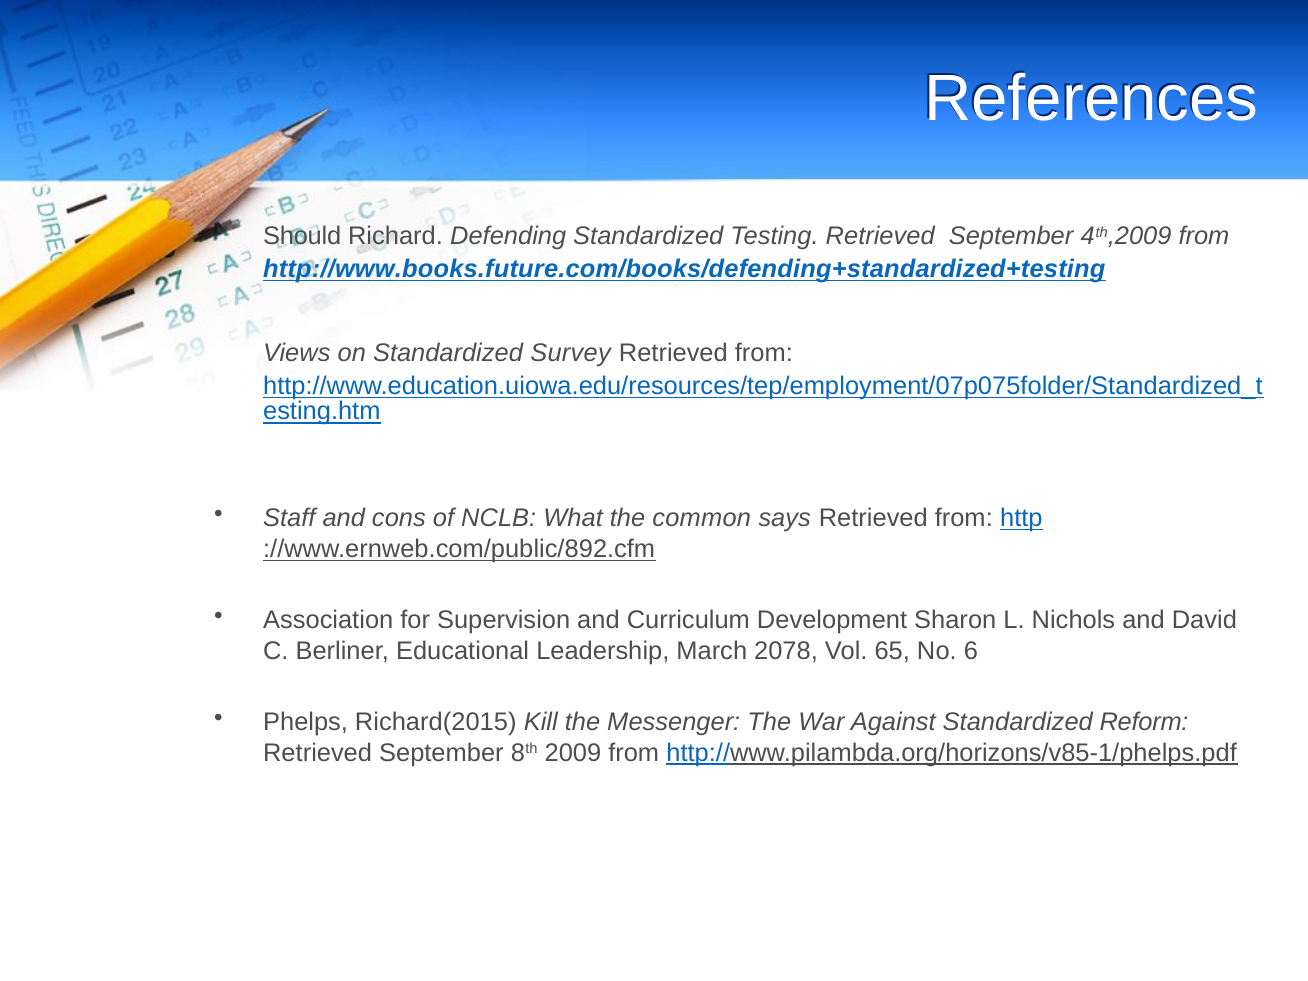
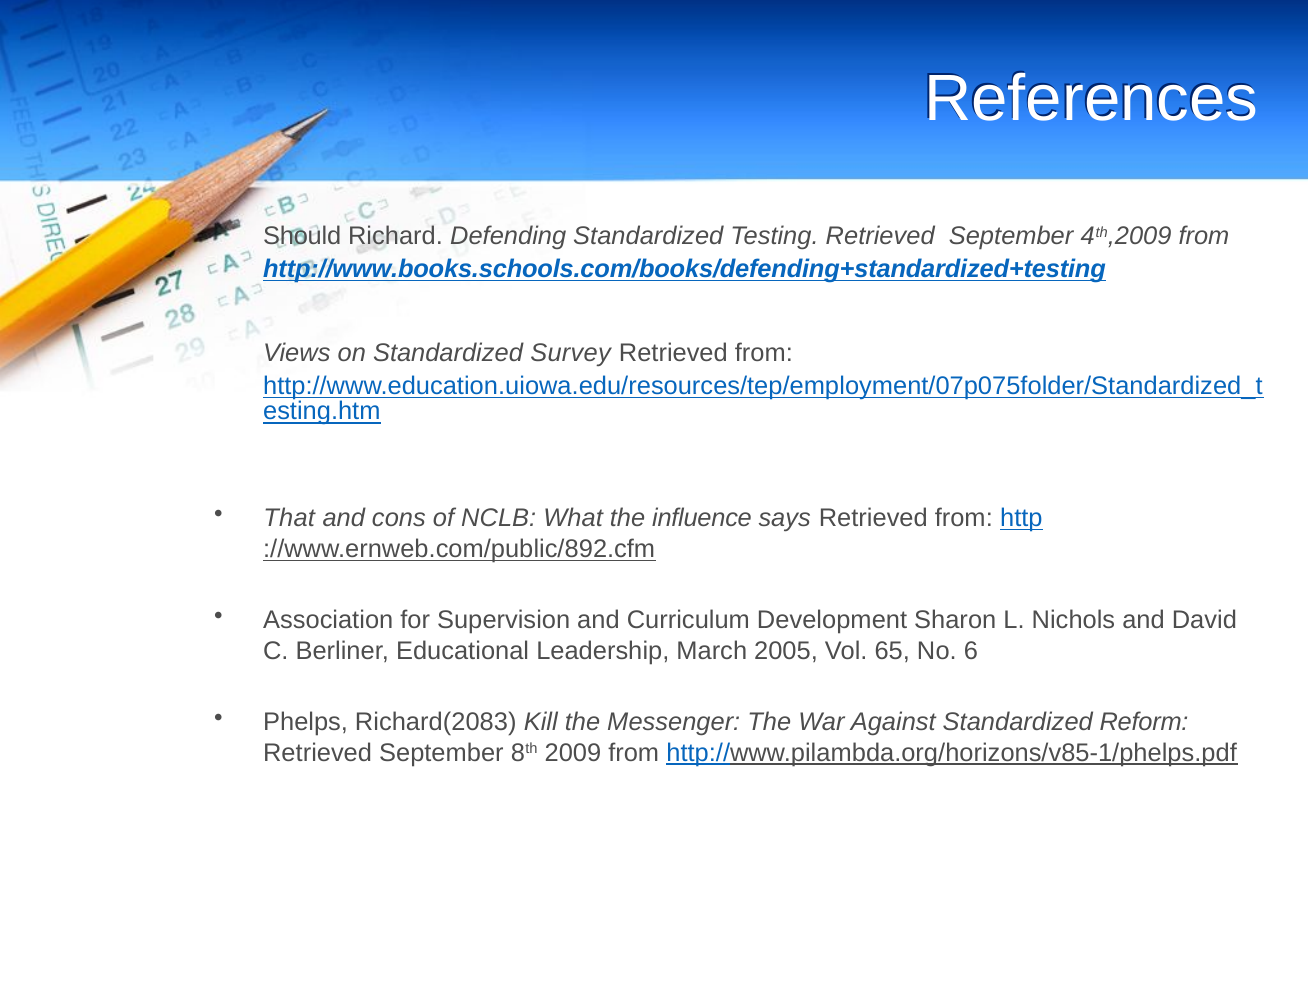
http://www.books.future.com/books/defending+standardized+testing: http://www.books.future.com/books/defending+standardized+testing -> http://www.books.schools.com/books/defending+standardized+testing (684, 269)
Staff: Staff -> That (289, 518)
common: common -> influence (702, 518)
2078: 2078 -> 2005 (786, 651)
Richard(2015: Richard(2015 -> Richard(2083 (436, 722)
